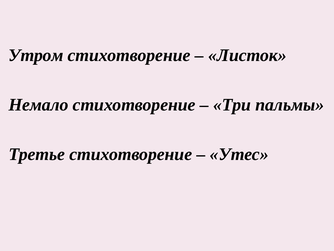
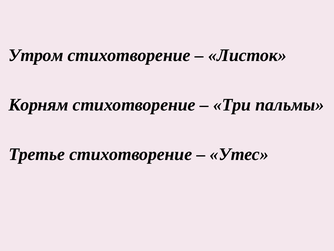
Немало: Немало -> Корням (38, 105)
